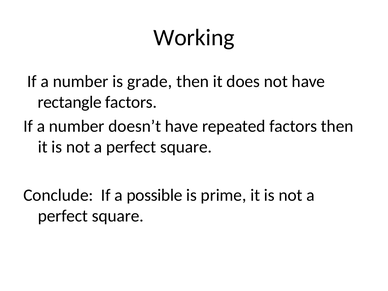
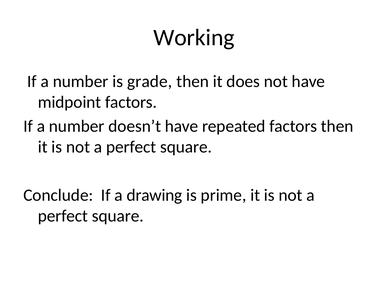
rectangle: rectangle -> midpoint (70, 102)
possible: possible -> drawing (154, 195)
